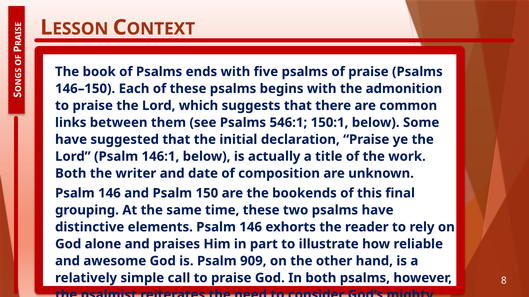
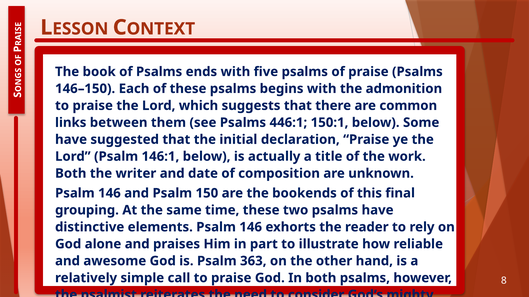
546:1: 546:1 -> 446:1 (288, 123)
909: 909 -> 363 (253, 261)
